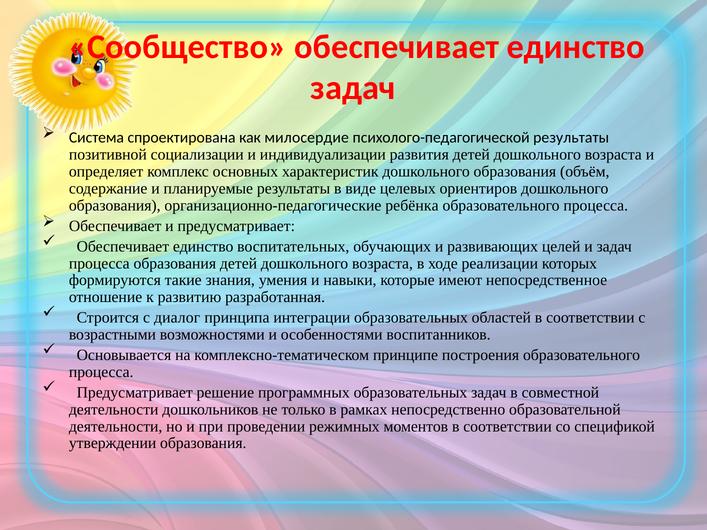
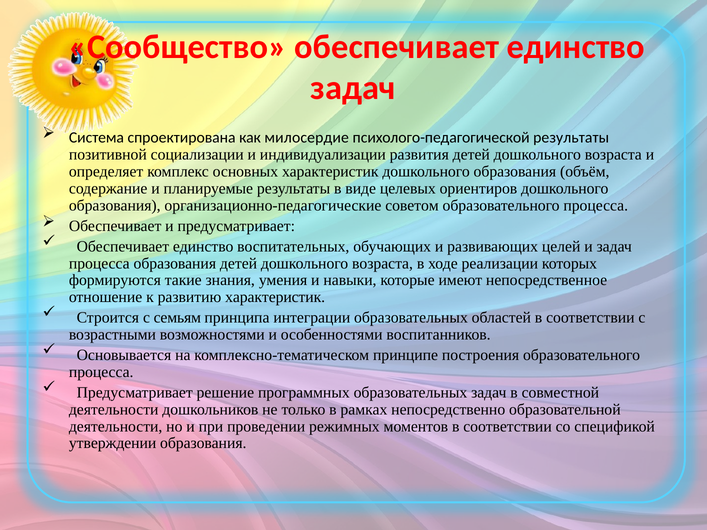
ребёнка: ребёнка -> советом (412, 206)
развитию разработанная: разработанная -> характеристик (275, 297)
диалог: диалог -> семьям (177, 318)
